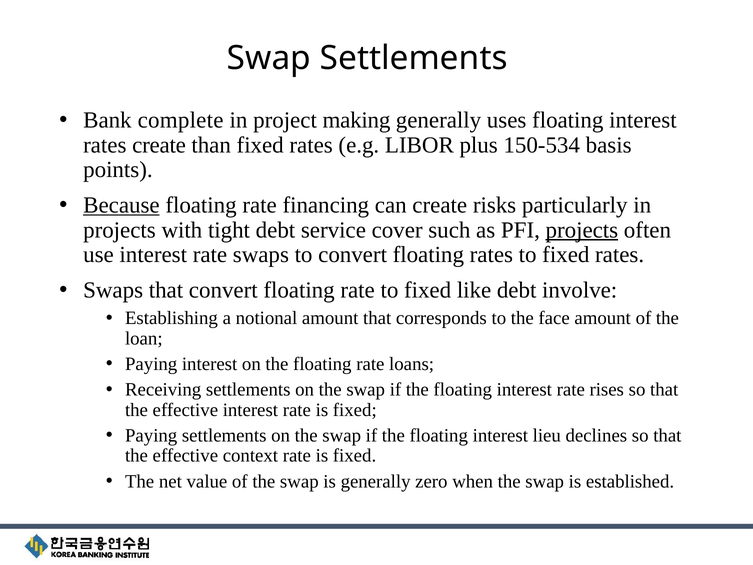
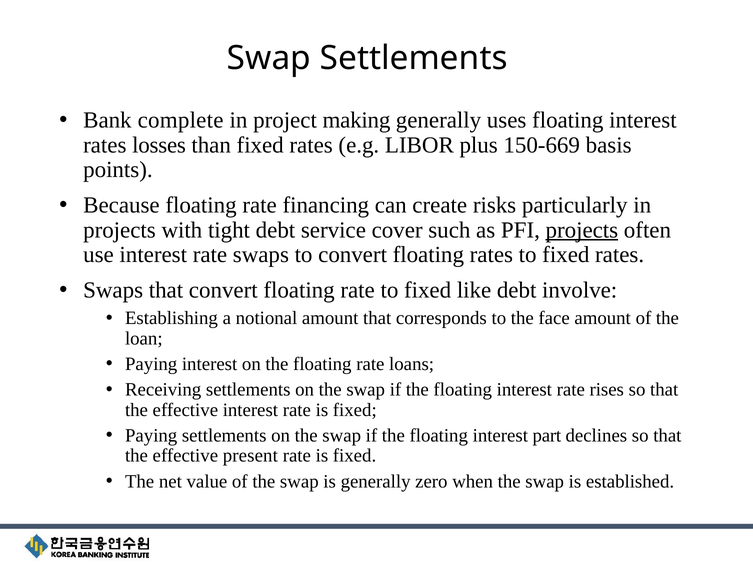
rates create: create -> losses (159, 145)
150-534: 150-534 -> 150-669 (542, 145)
Because underline: present -> none (121, 205)
lieu: lieu -> part (547, 435)
context: context -> present (250, 456)
